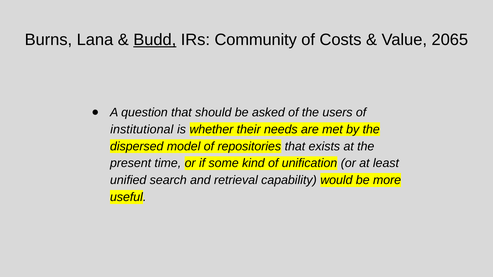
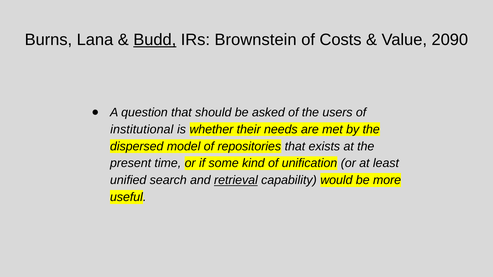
Community: Community -> Brownstein (256, 40)
2065: 2065 -> 2090 (450, 40)
retrieval underline: none -> present (236, 180)
